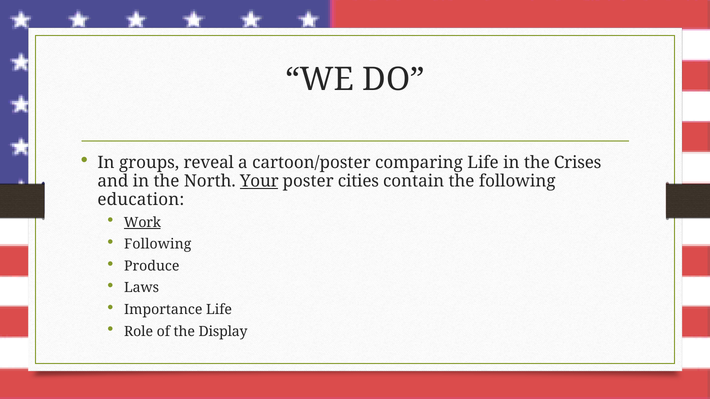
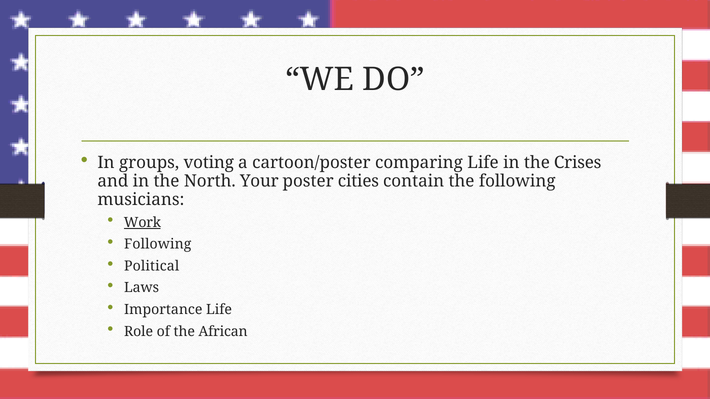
reveal: reveal -> voting (209, 163)
Your underline: present -> none (259, 181)
education: education -> musicians (141, 200)
Produce: Produce -> Political (152, 266)
Display: Display -> African (223, 332)
